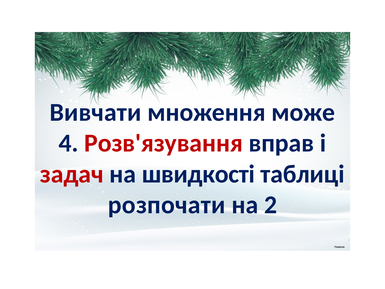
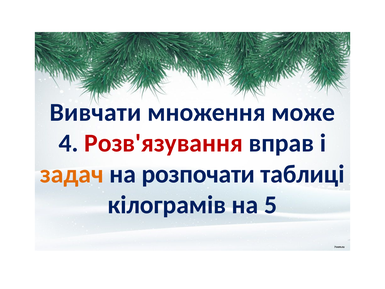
задач colour: red -> orange (72, 174)
швидкості: швидкості -> розпочати (198, 174)
розпочати: розпочати -> кілограмів (167, 205)
2: 2 -> 5 (271, 205)
